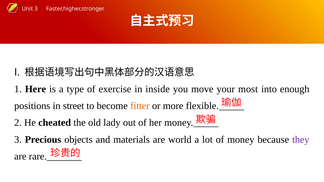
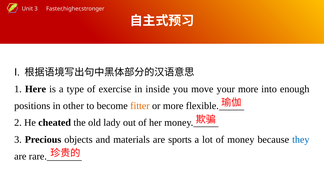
your most: most -> more (248, 89)
street: street -> other (73, 106)
world: world -> sports (180, 140)
they colour: purple -> blue (301, 140)
